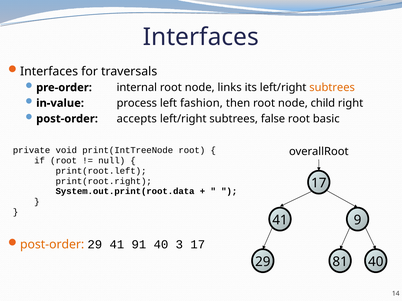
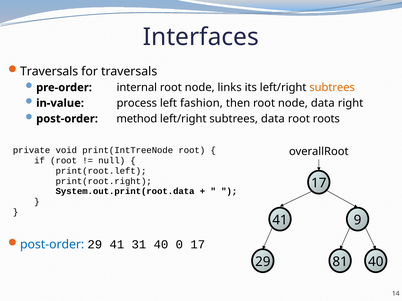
Interfaces: Interfaces -> Traversals (49, 71)
node child: child -> data (323, 103)
accepts: accepts -> method (137, 119)
subtrees false: false -> data (273, 119)
basic: basic -> roots (326, 119)
post-order colour: orange -> blue (52, 245)
91: 91 -> 31 (139, 245)
3: 3 -> 0 (179, 245)
